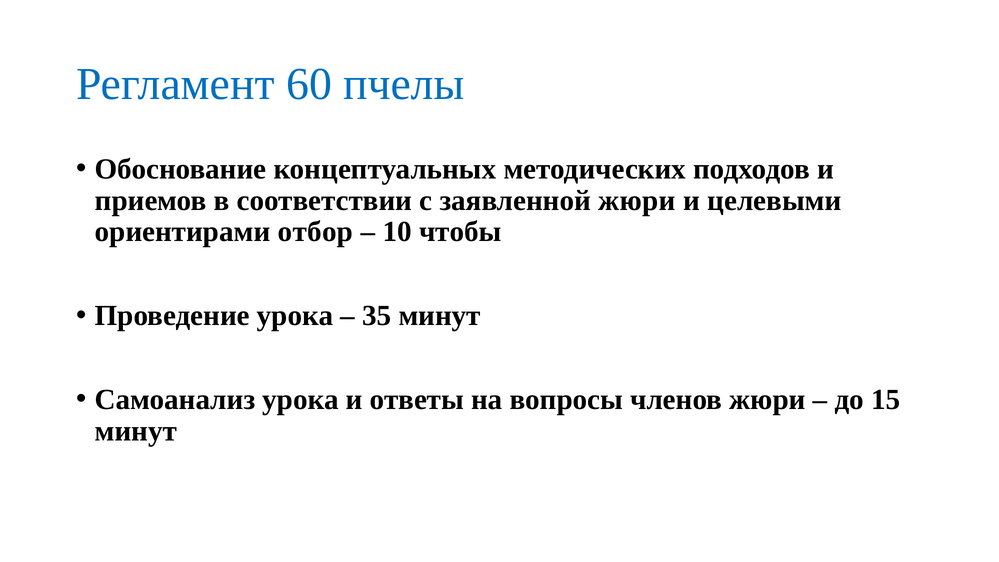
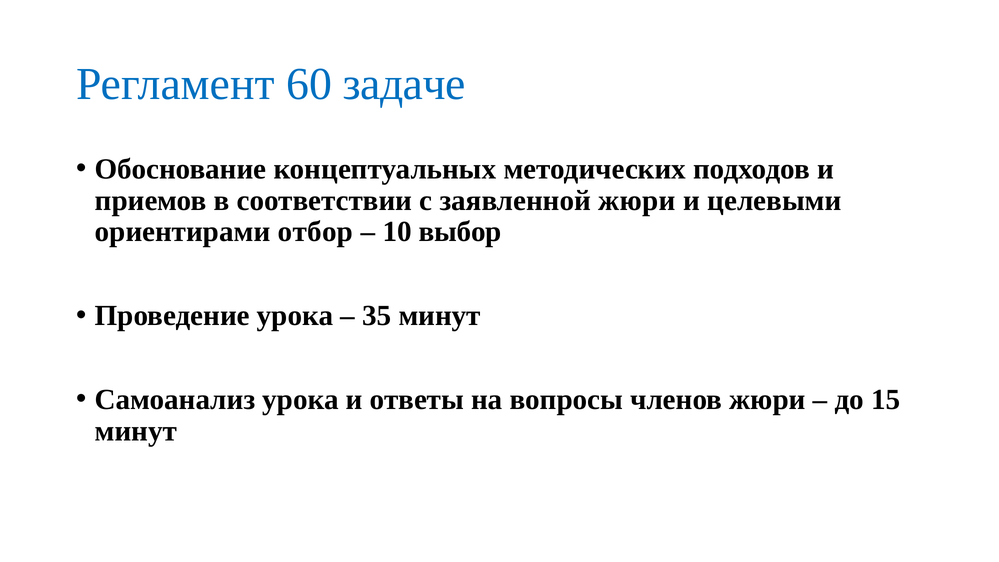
пчелы: пчелы -> задаче (404, 84)
чтобы: чтобы -> выбор (460, 232)
